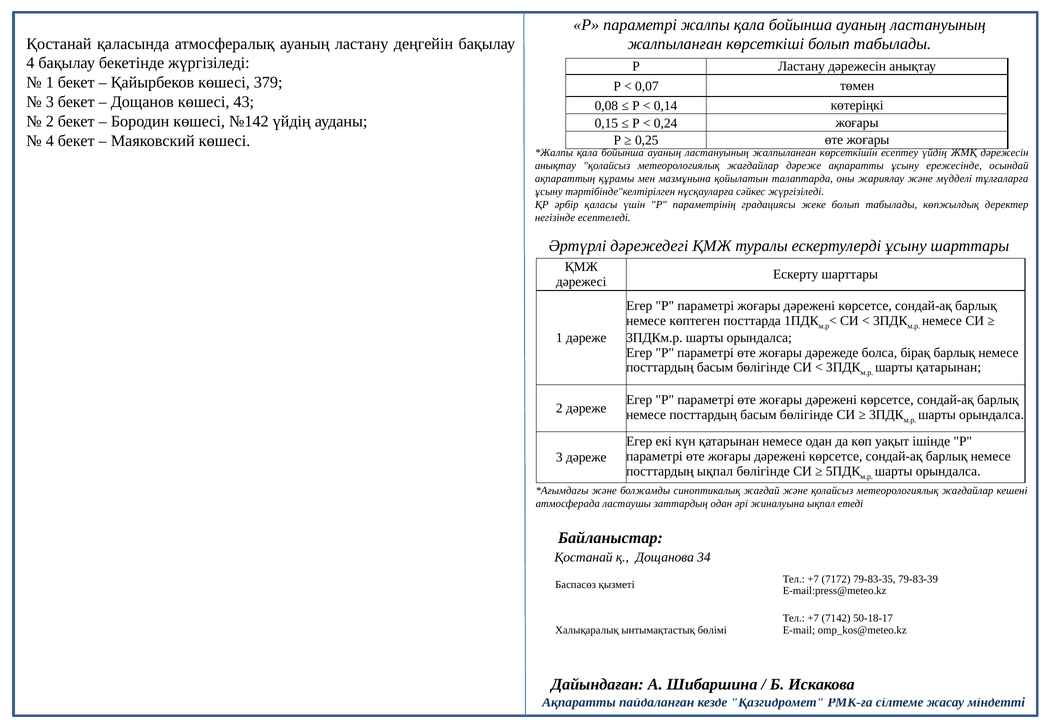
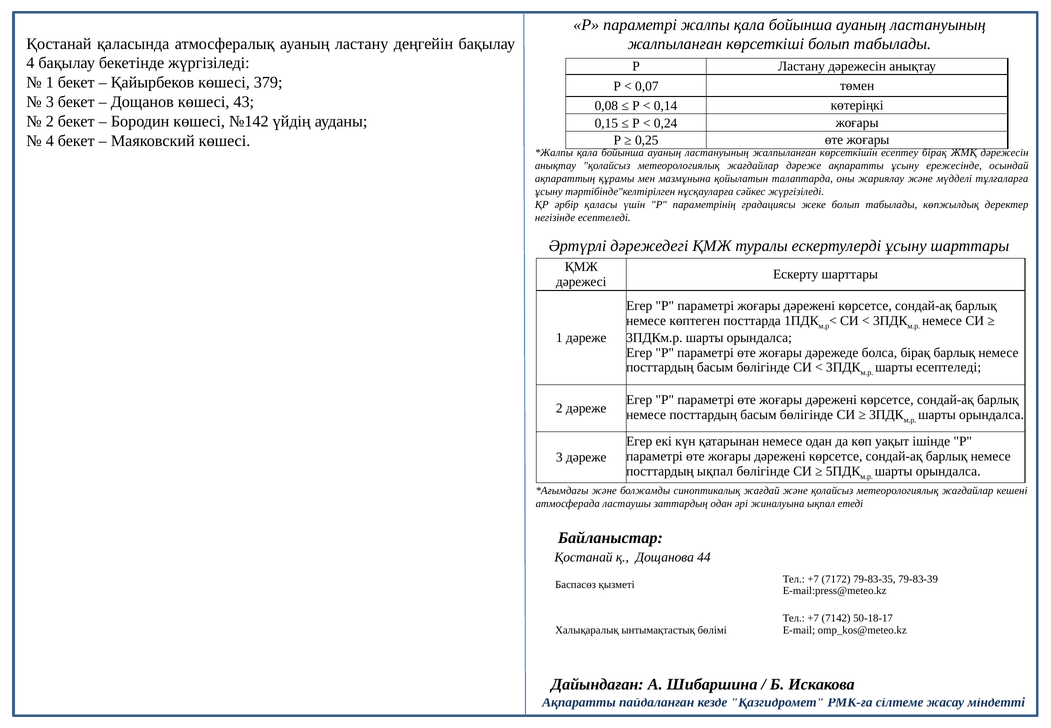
есептеу үйдің: үйдің -> бірақ (934, 153)
шарты қатарынан: қатарынан -> есептеледі (949, 367)
34: 34 -> 44 (704, 557)
